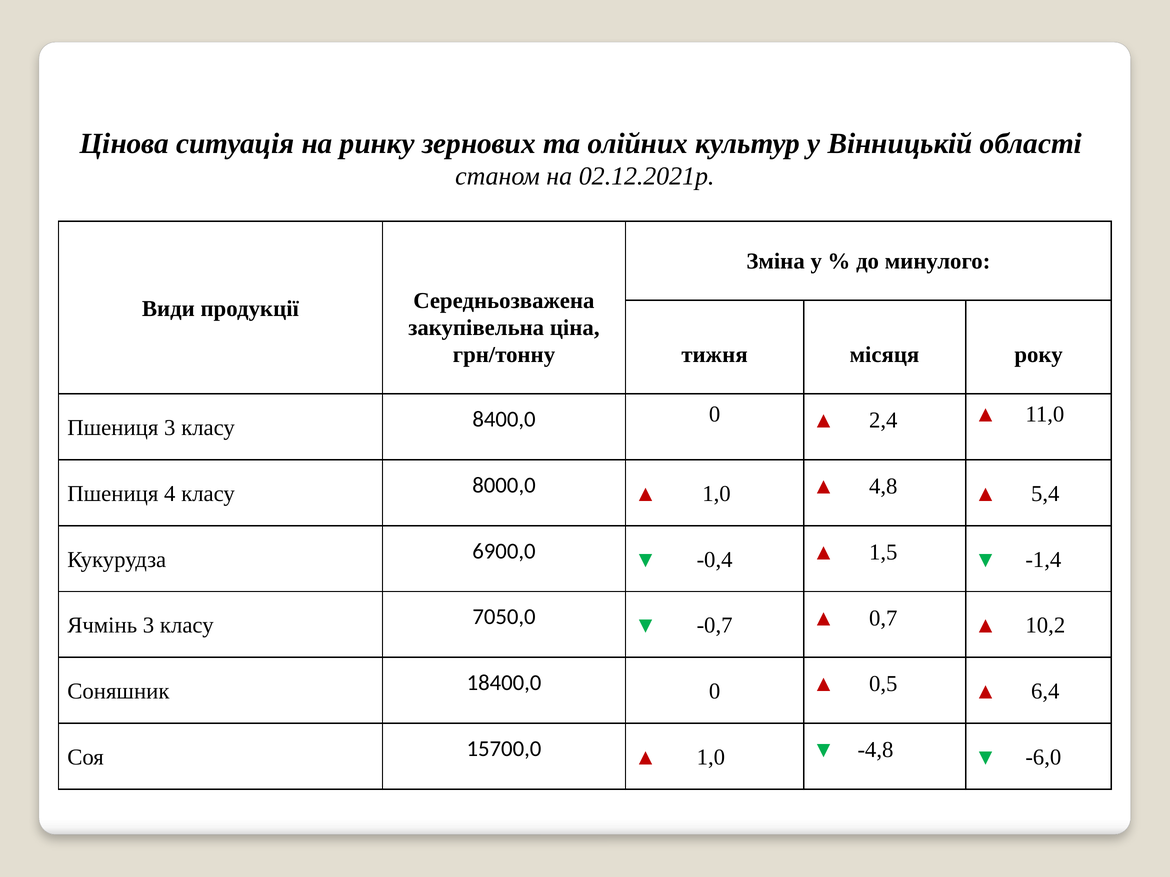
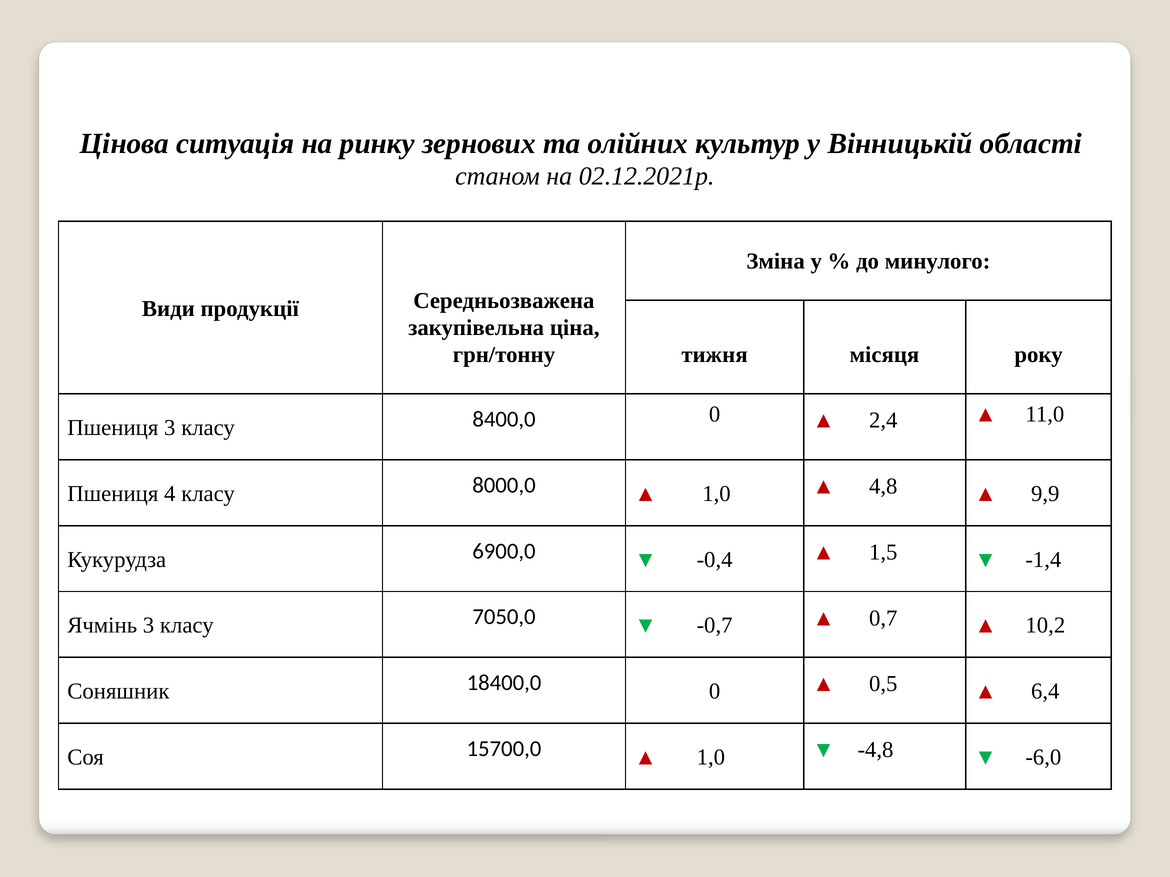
5,4: 5,4 -> 9,9 (1045, 494)
